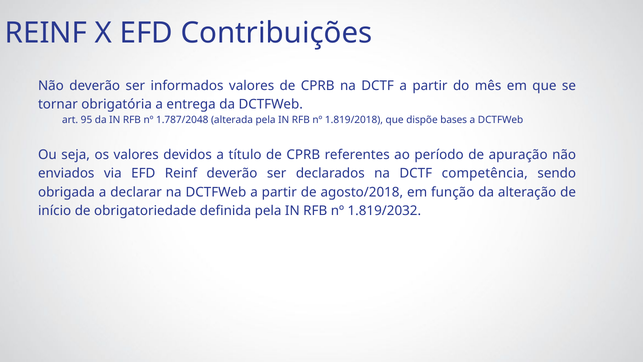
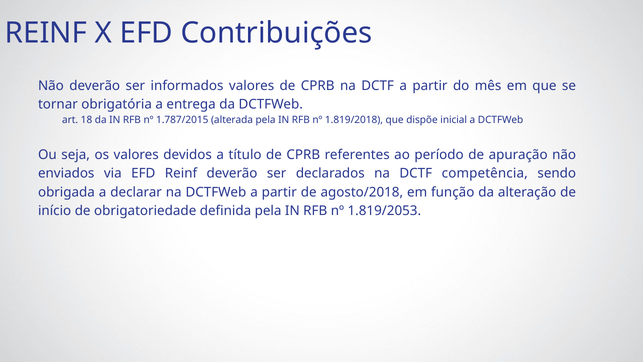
95: 95 -> 18 (86, 120)
1.787/2048: 1.787/2048 -> 1.787/2015 (182, 120)
bases: bases -> inicial (454, 120)
1.819/2032: 1.819/2032 -> 1.819/2053 (384, 210)
